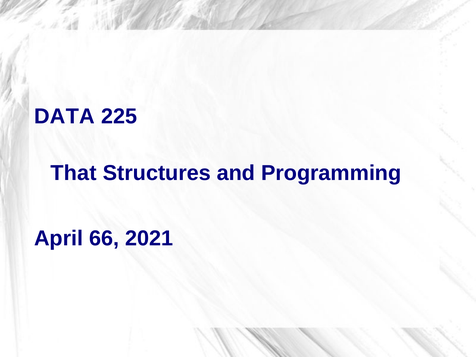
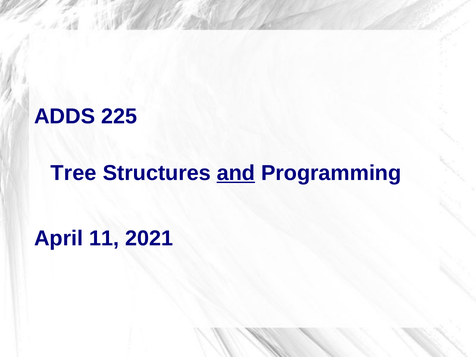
DATA: DATA -> ADDS (65, 116)
That: That -> Tree (73, 173)
and underline: none -> present (236, 173)
66: 66 -> 11 (104, 238)
